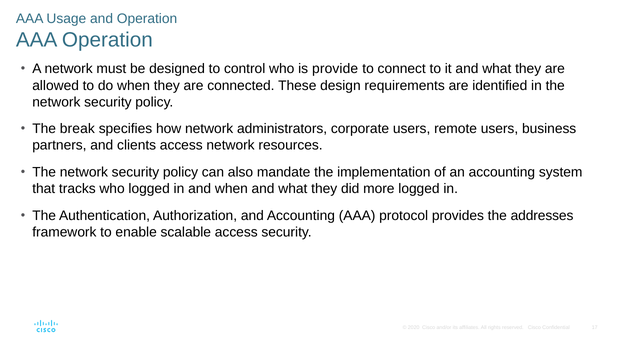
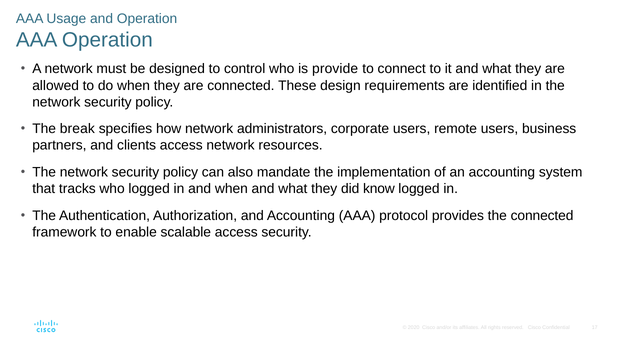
more: more -> know (379, 189)
the addresses: addresses -> connected (542, 216)
